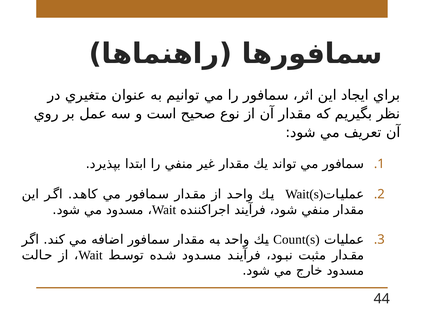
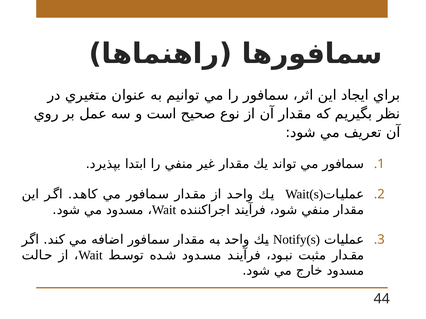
Count(s: Count(s -> Notify(s (297, 240)
